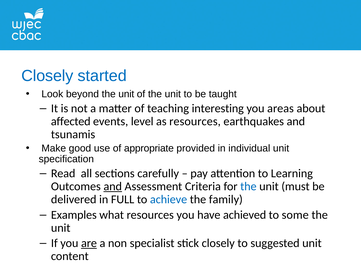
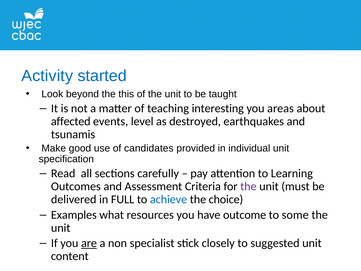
Closely: Closely -> Activity (47, 76)
beyond the unit: unit -> this (126, 94)
as resources: resources -> destroyed (195, 121)
appropriate: appropriate -> candidates (149, 148)
and underline: present -> none (113, 186)
the colour: blue -> purple (248, 186)
family: family -> choice (226, 199)
achieved: achieved -> outcome (245, 215)
